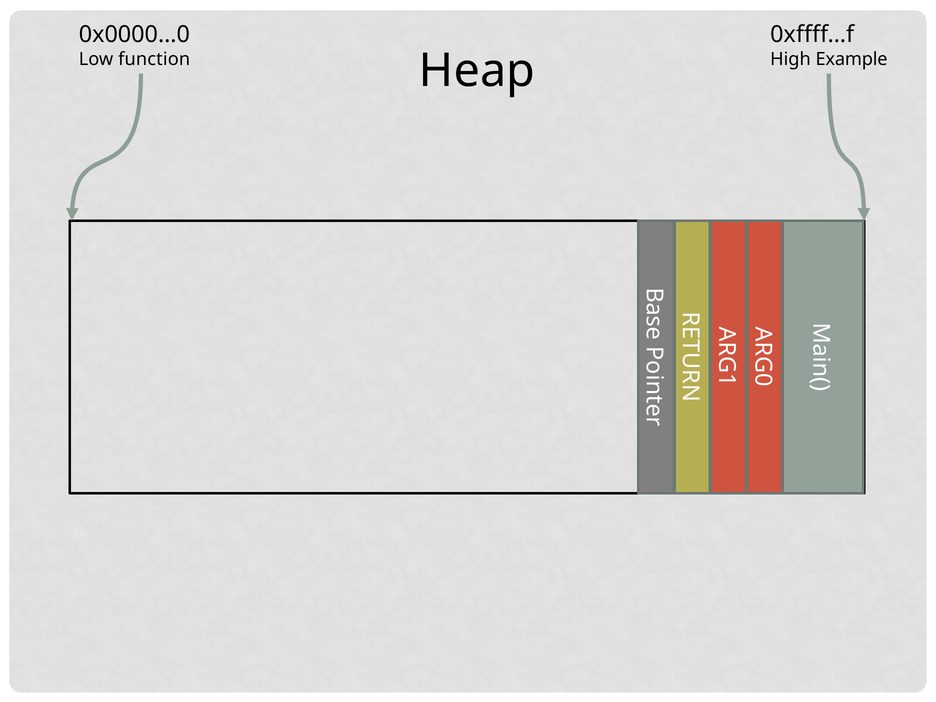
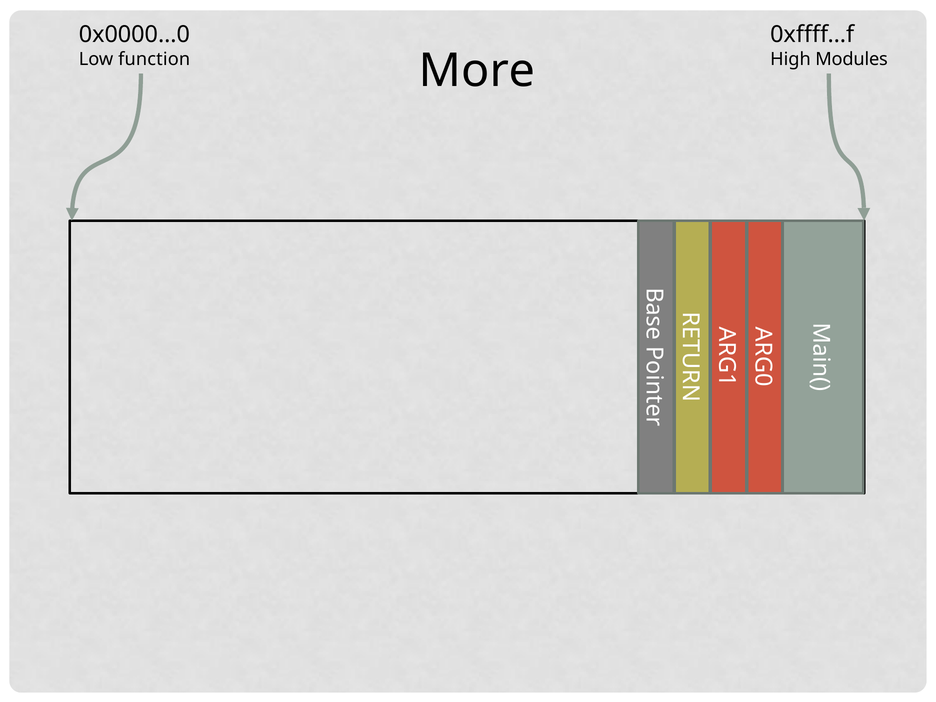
Example: Example -> Modules (852, 59)
Heap: Heap -> More (477, 71)
